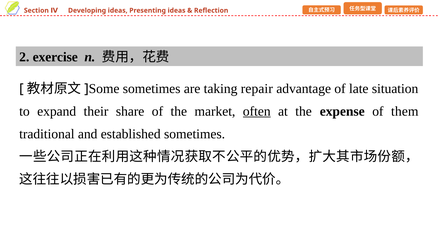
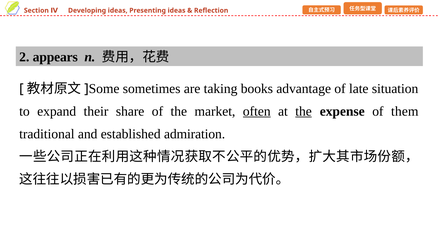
exercise: exercise -> appears (55, 57)
repair: repair -> books (257, 89)
the underline: none -> present (304, 111)
established sometimes: sometimes -> admiration (195, 134)
